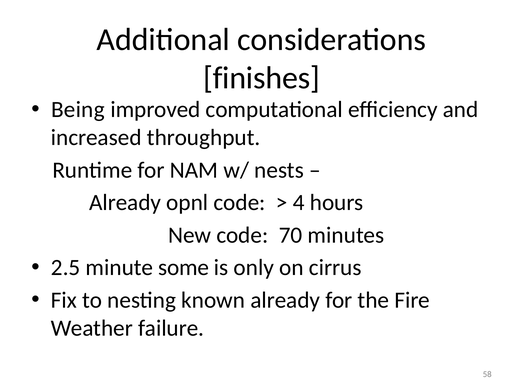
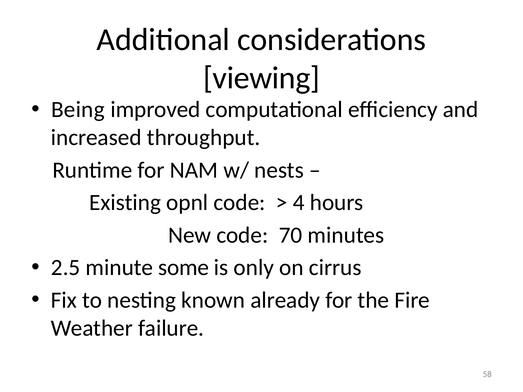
finishes: finishes -> viewing (262, 78)
Already: Already -> Existing (125, 203)
